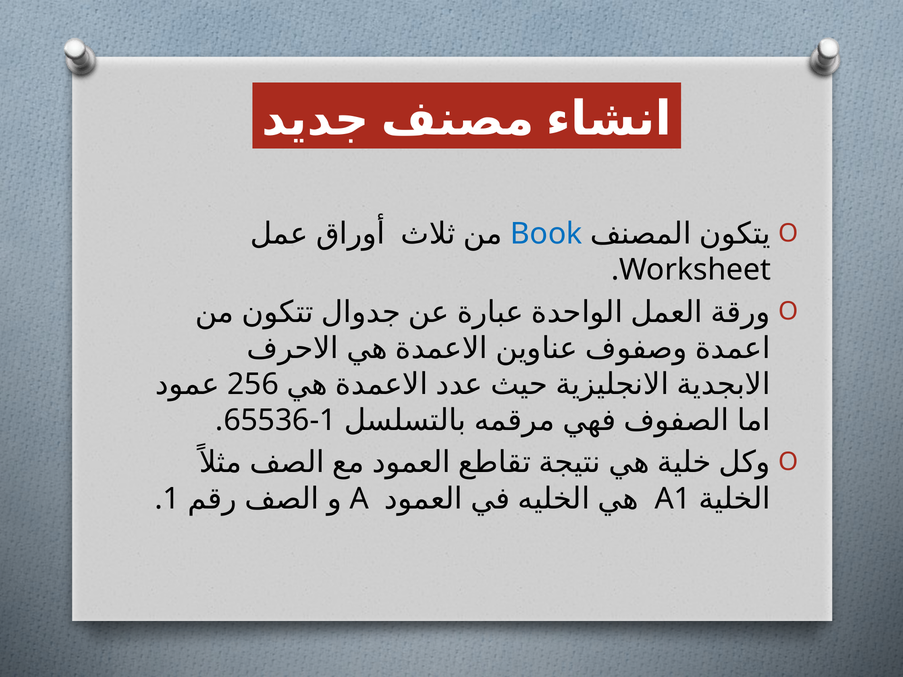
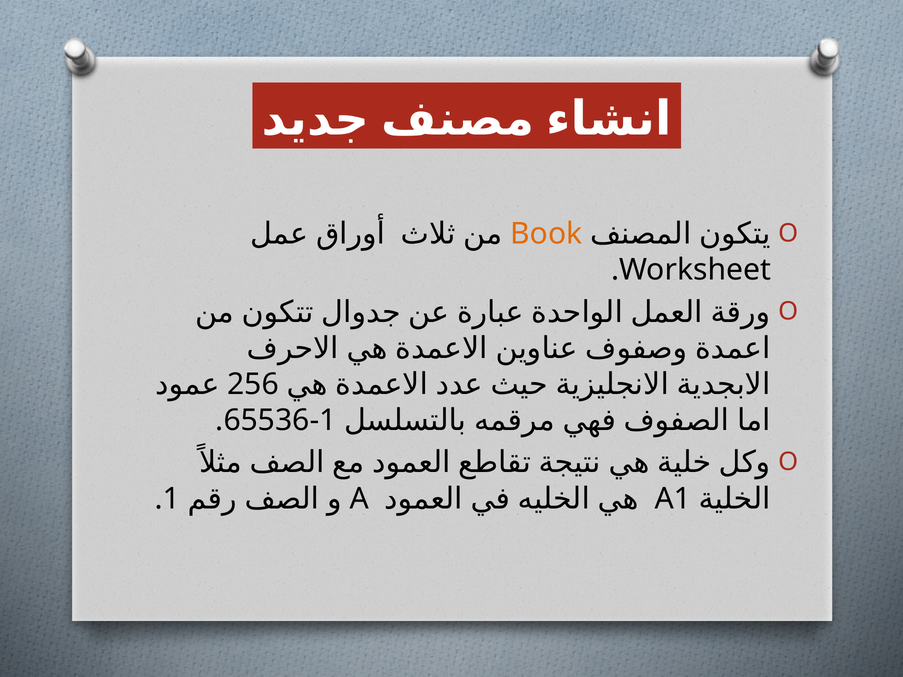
Book colour: blue -> orange (546, 234)
